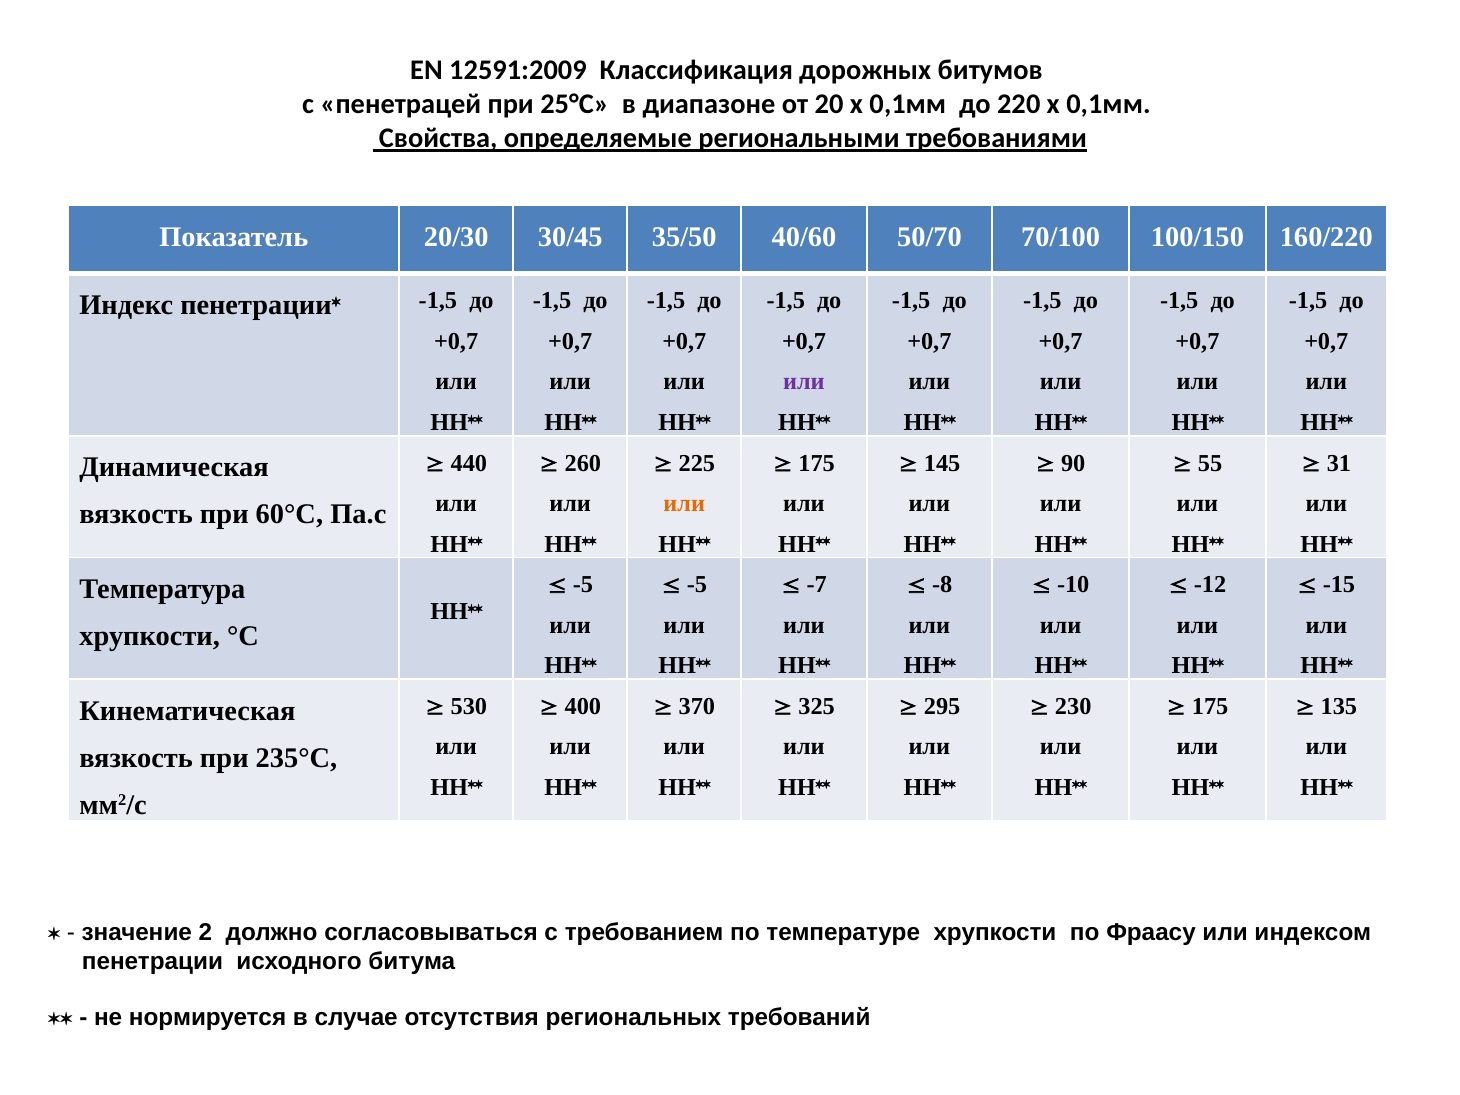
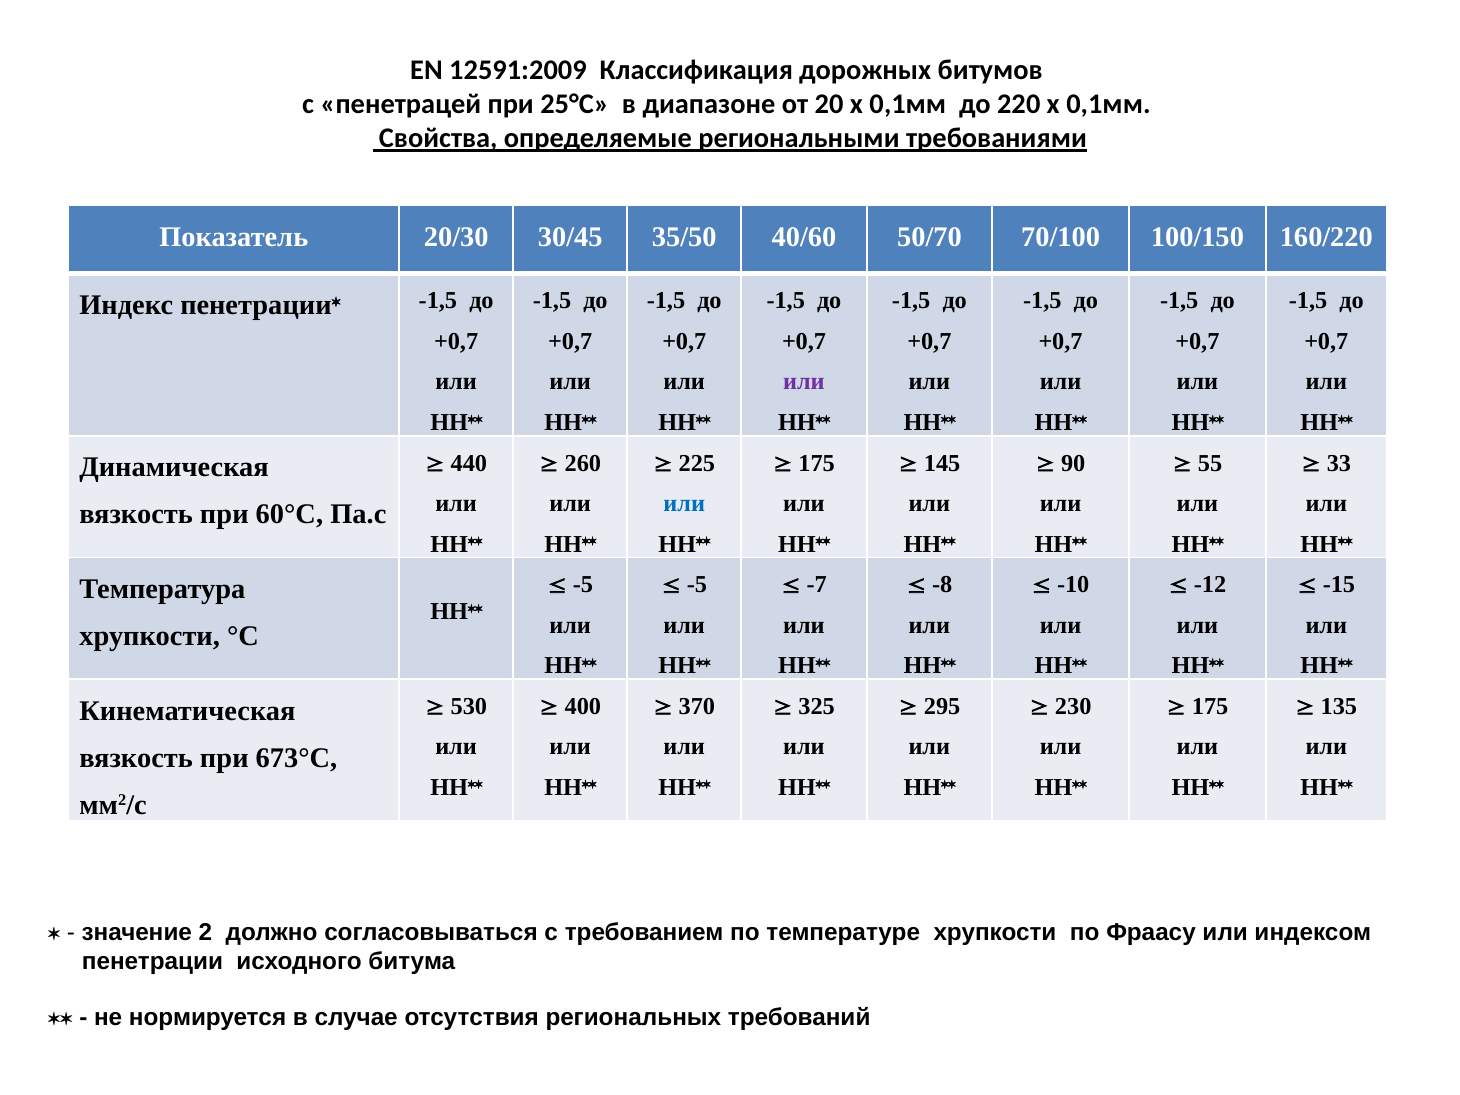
31: 31 -> 33 (1339, 463)
или colour: orange -> blue (684, 504)
235°С: 235°С -> 673°С (296, 758)
